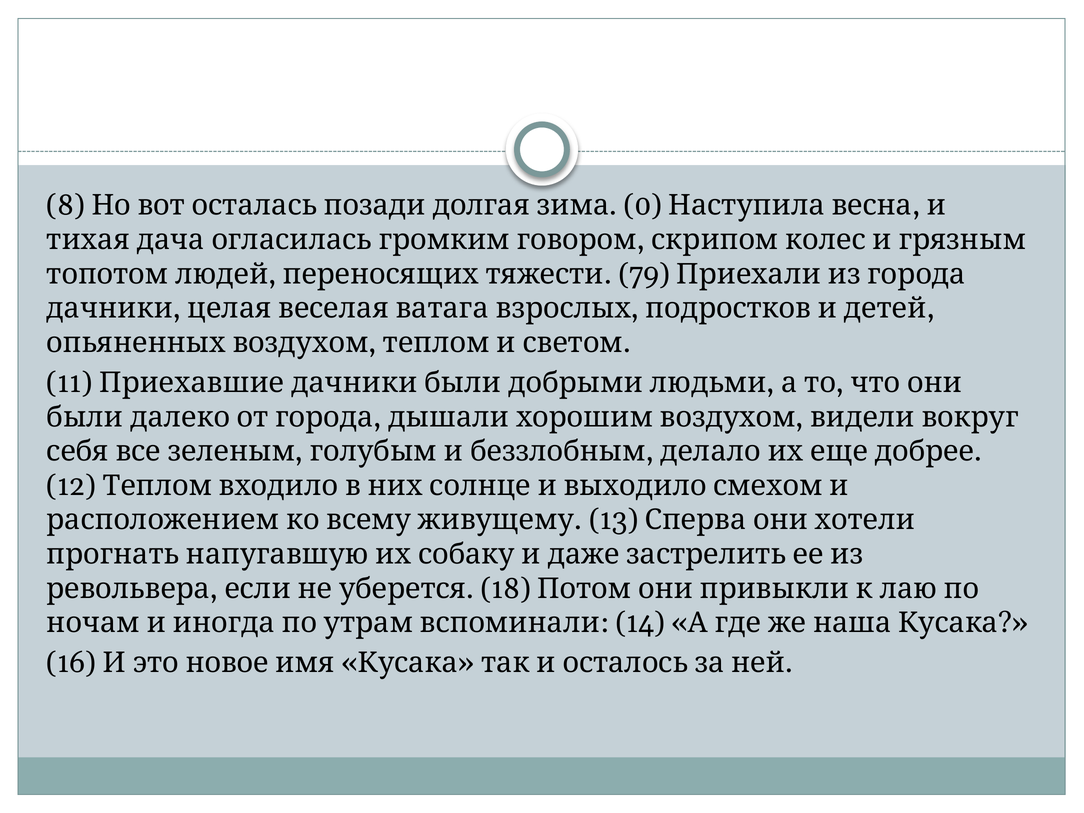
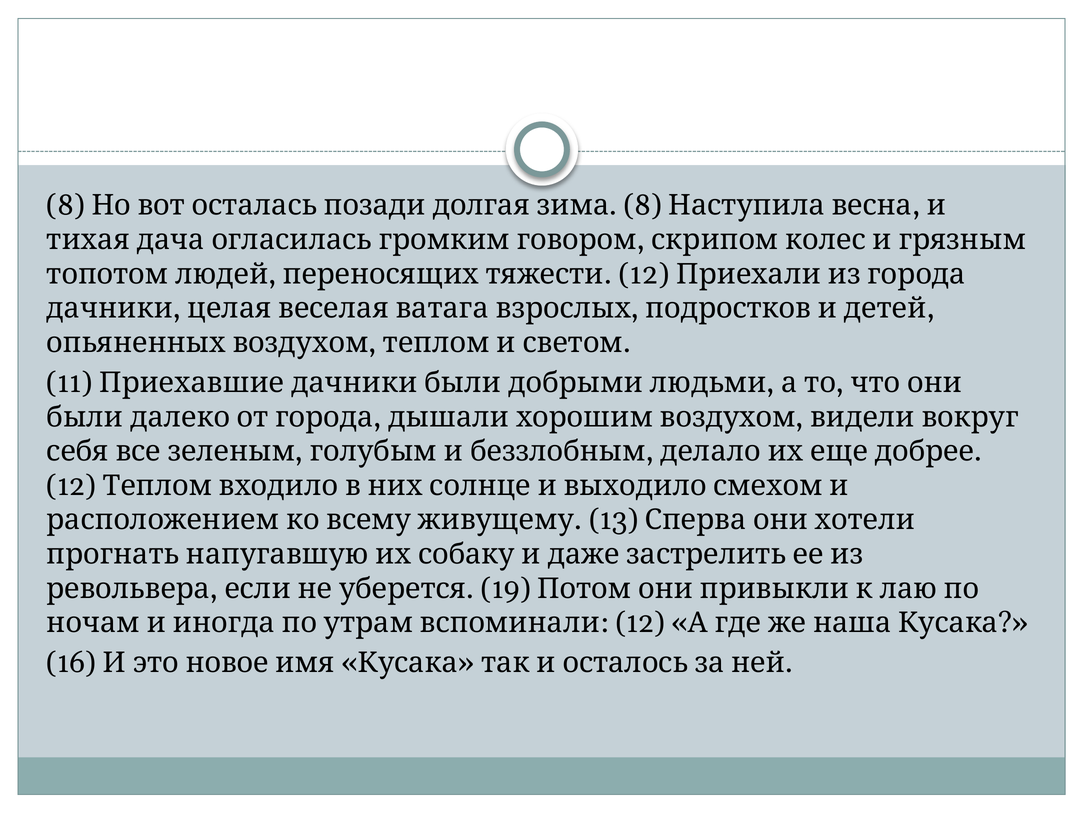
0: 0 -> 8 (643, 206)
79: 79 -> 12 (644, 274)
18: 18 -> 19 (506, 589)
14: 14 -> 12 (640, 623)
